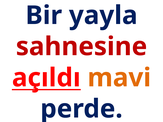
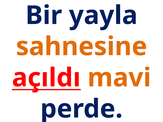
sahnesine colour: red -> orange (82, 47)
